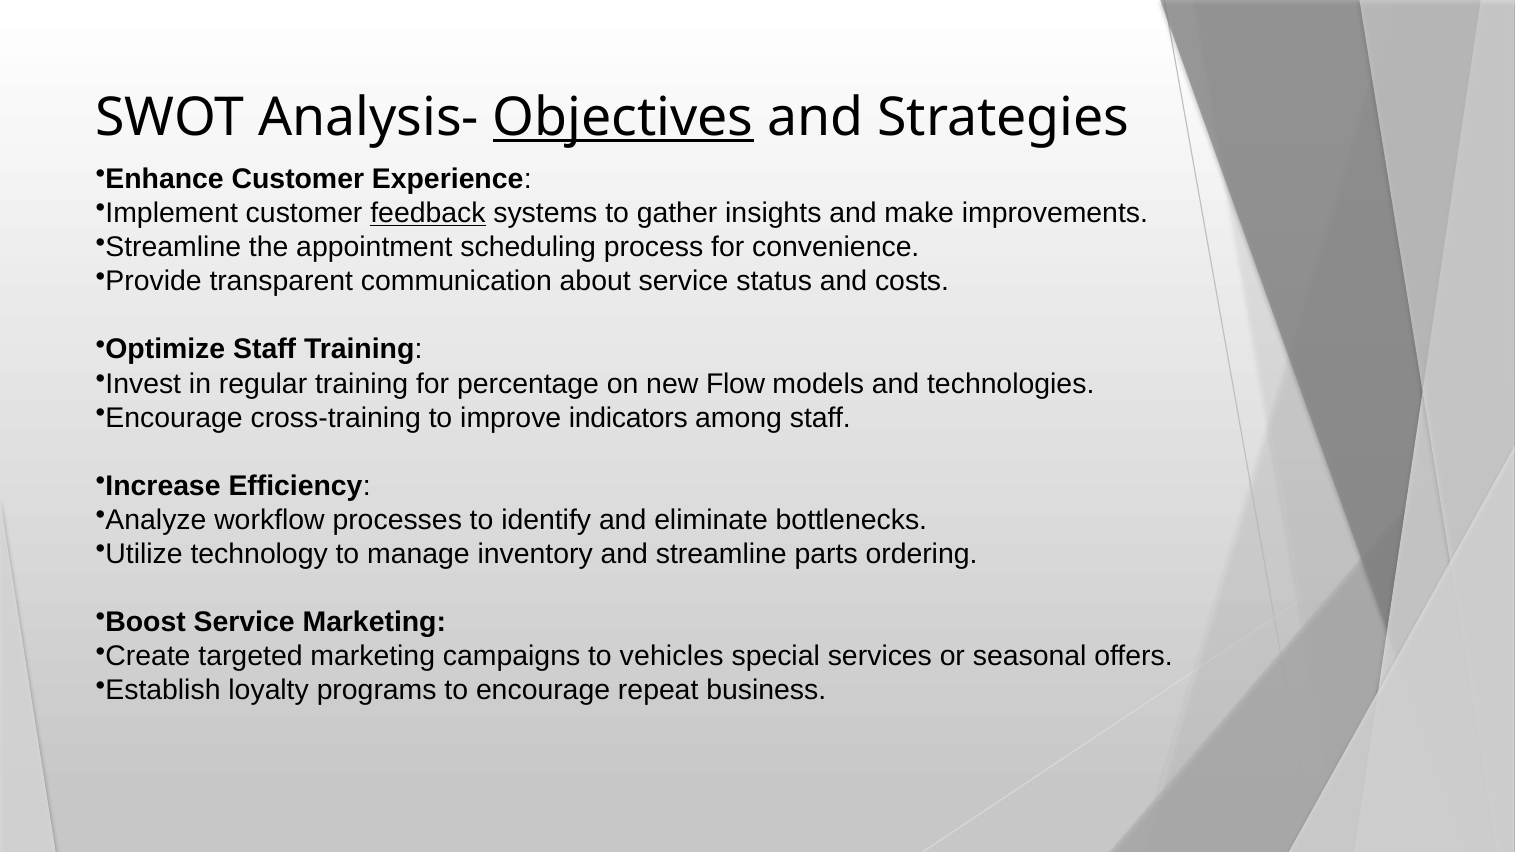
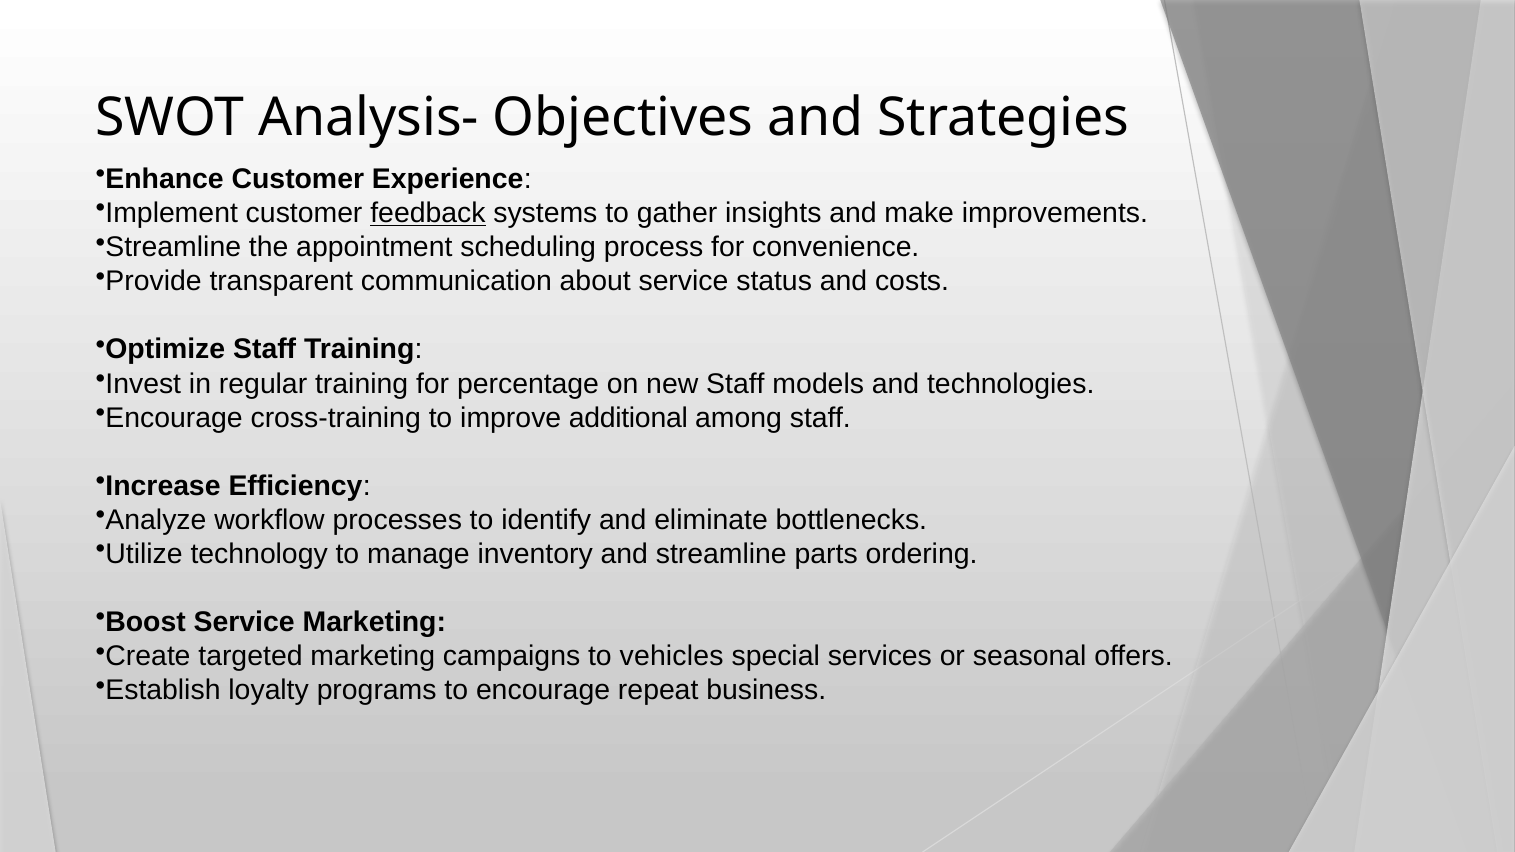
Objectives underline: present -> none (623, 117)
new Flow: Flow -> Staff (735, 384)
indicators: indicators -> additional (628, 418)
